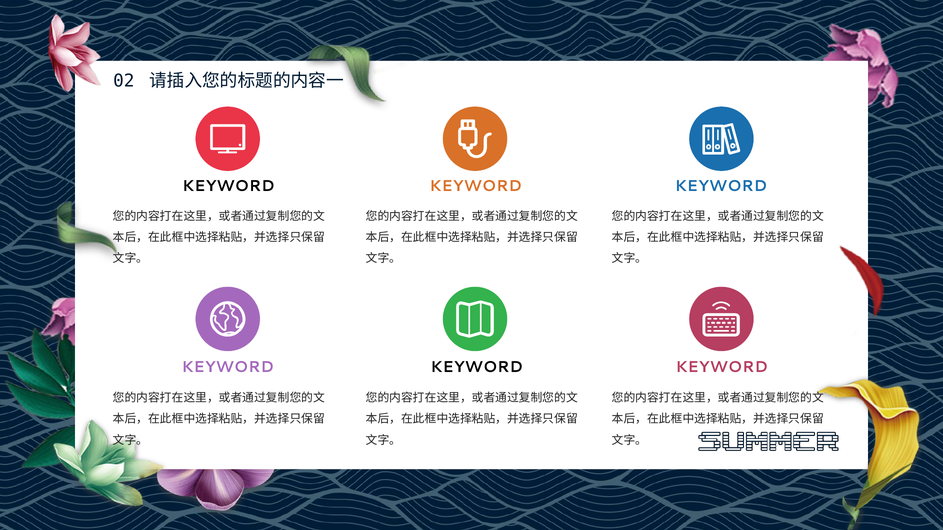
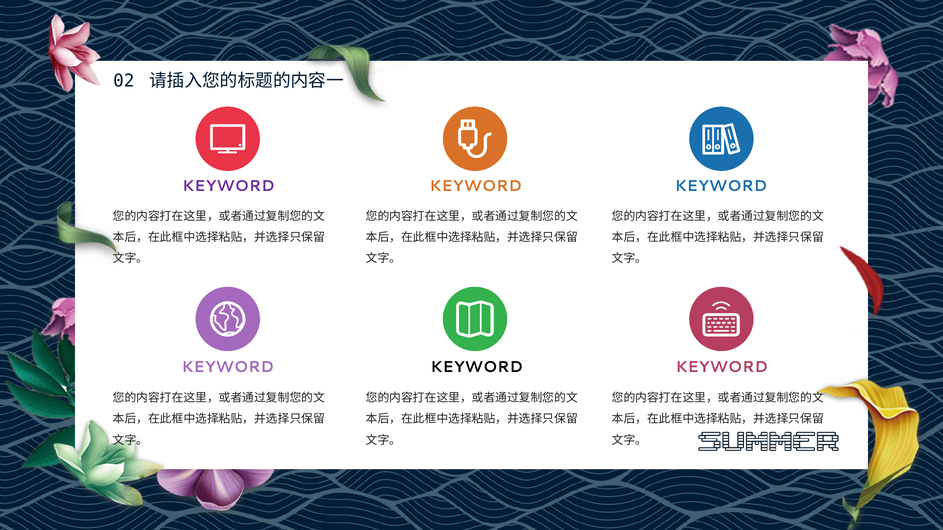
KEYWORD colour: black -> purple (228, 186)
